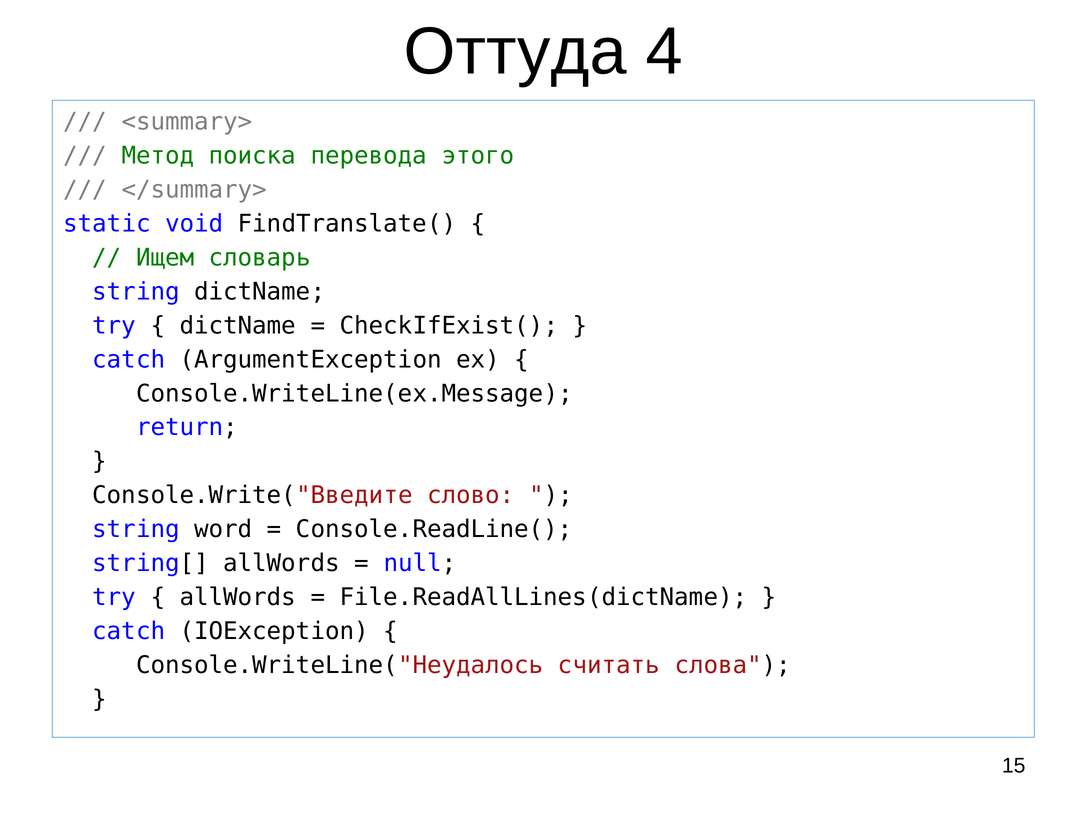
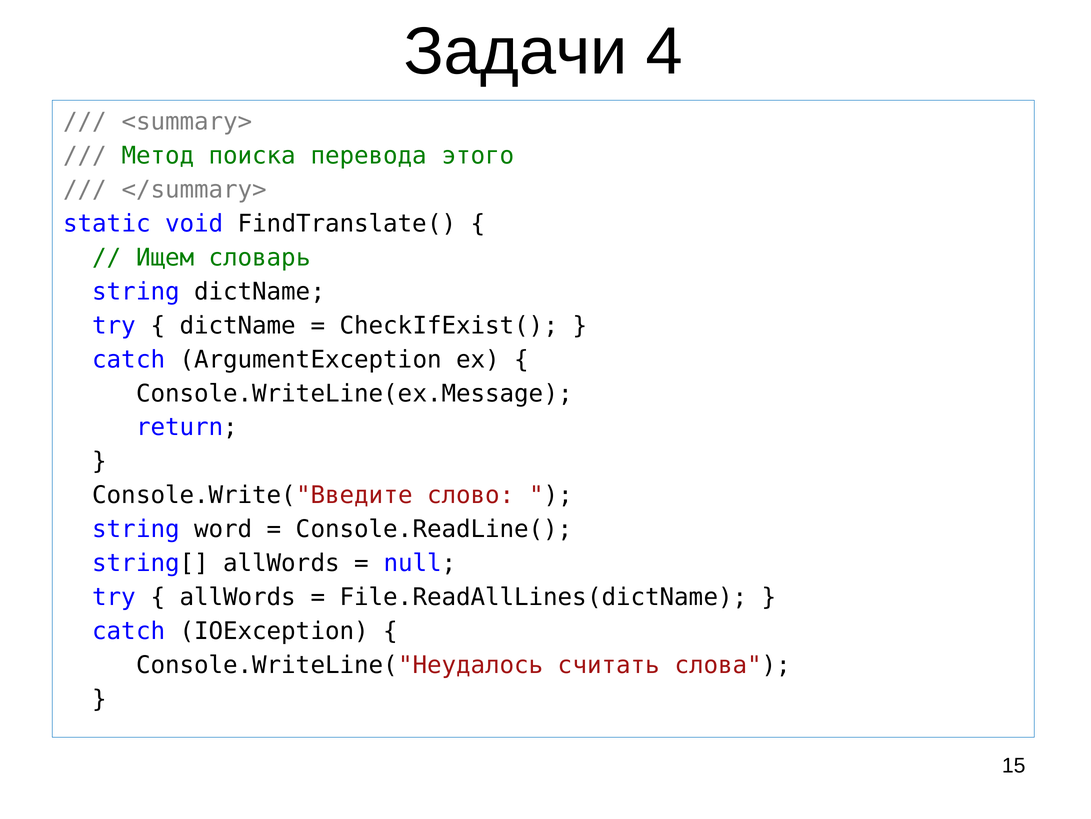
Оттуда: Оттуда -> Задачи (516, 52)
